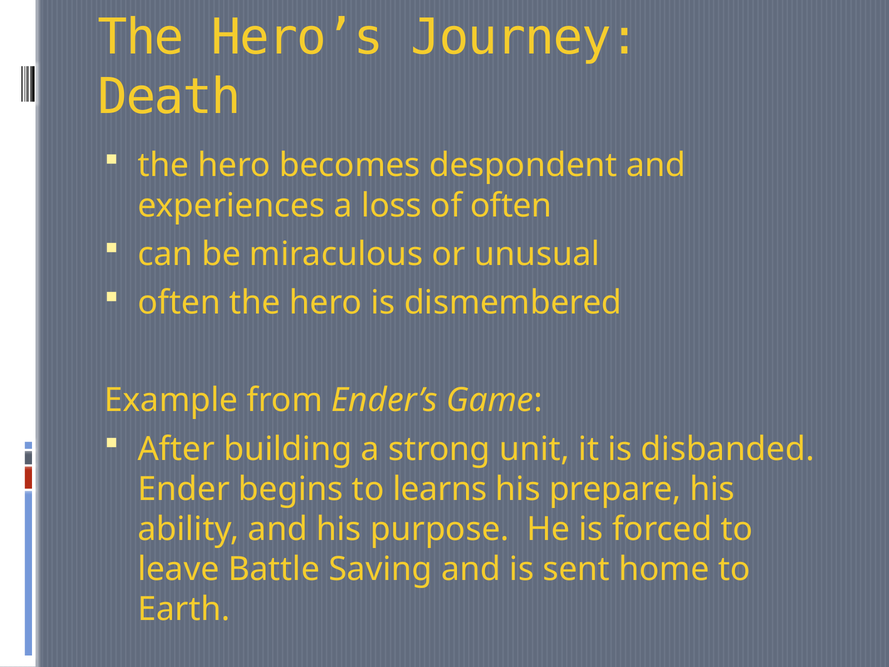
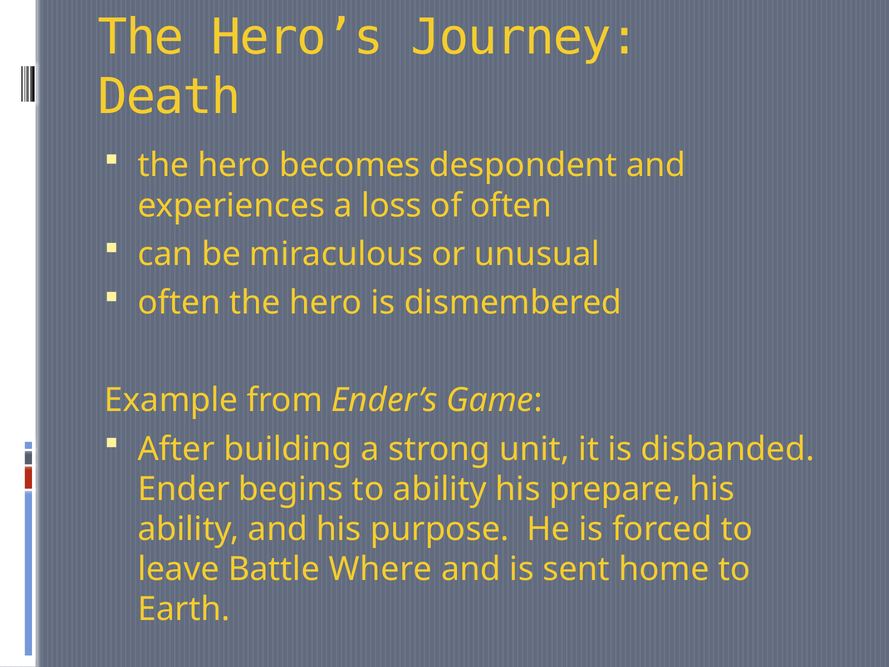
to learns: learns -> ability (440, 489)
Saving: Saving -> Where (380, 569)
